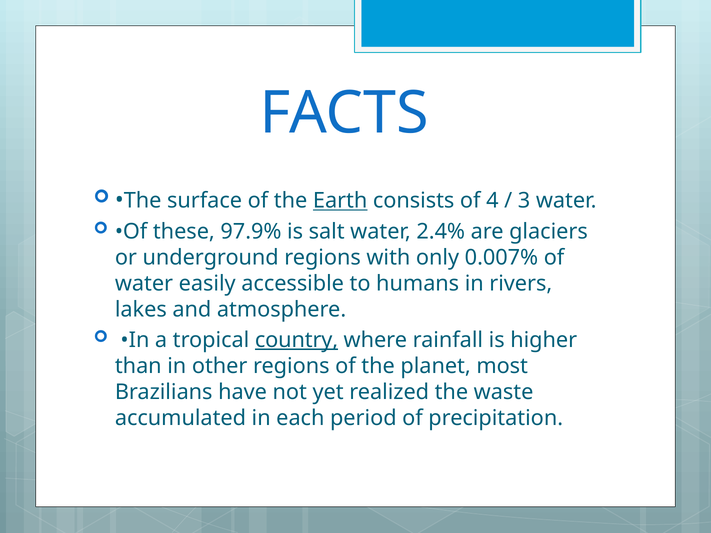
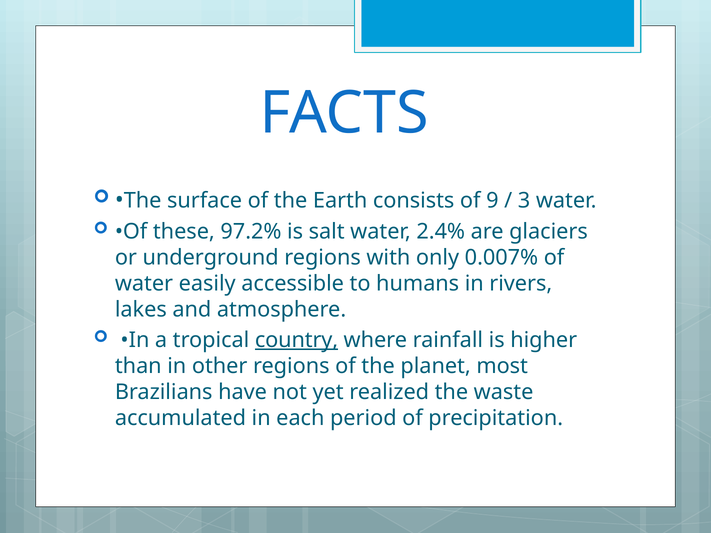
Earth underline: present -> none (340, 201)
4: 4 -> 9 (492, 201)
97.9%: 97.9% -> 97.2% (251, 232)
